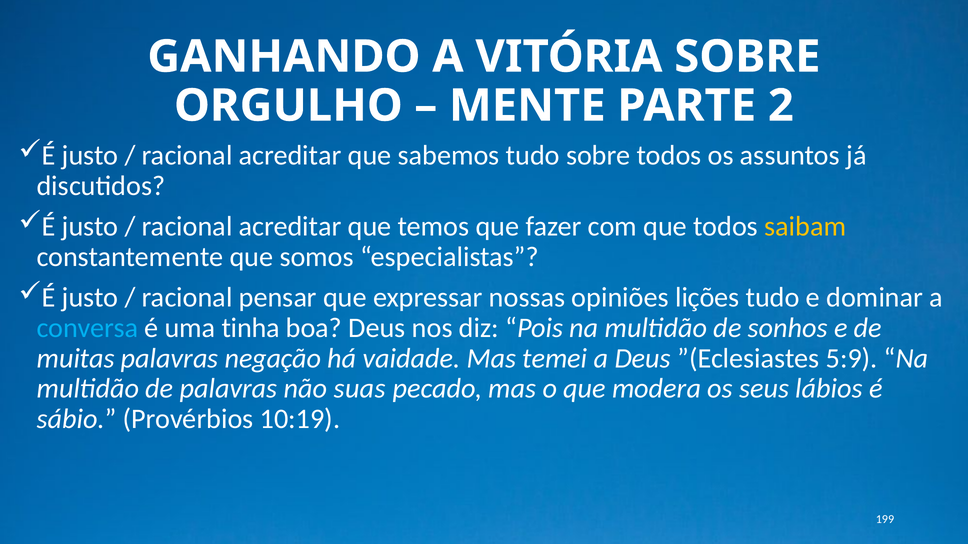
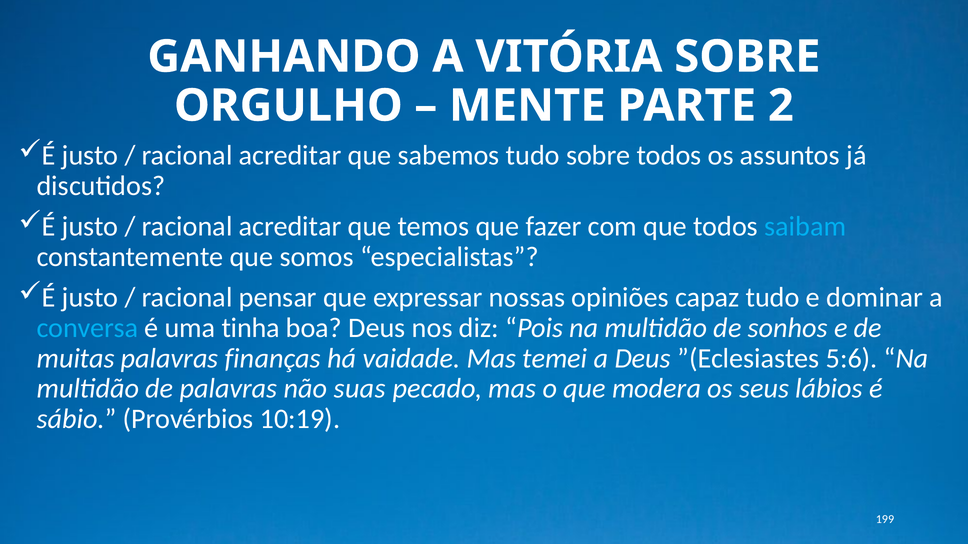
saibam colour: yellow -> light blue (805, 227)
lições: lições -> capaz (707, 298)
negação: negação -> finanças (273, 359)
5:9: 5:9 -> 5:6 (852, 359)
